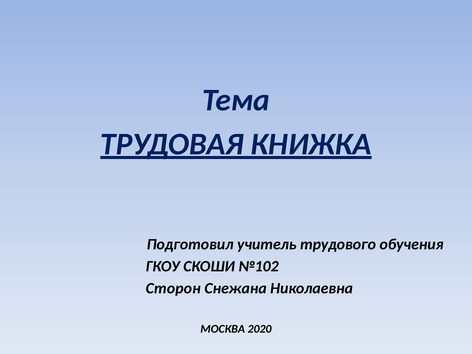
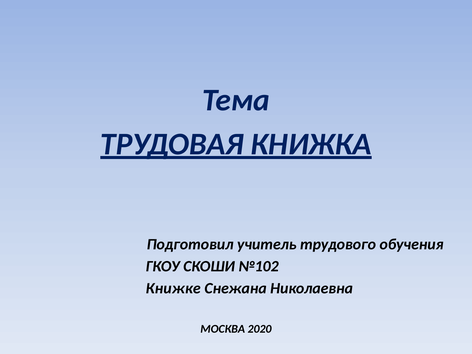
Сторон: Сторон -> Книжке (173, 288)
